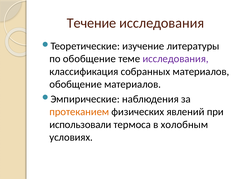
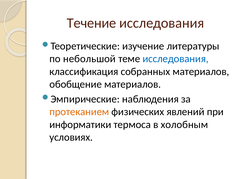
по обобщение: обобщение -> небольшой (89, 59)
исследования colour: purple -> blue (176, 59)
использовали: использовали -> информатики (80, 125)
